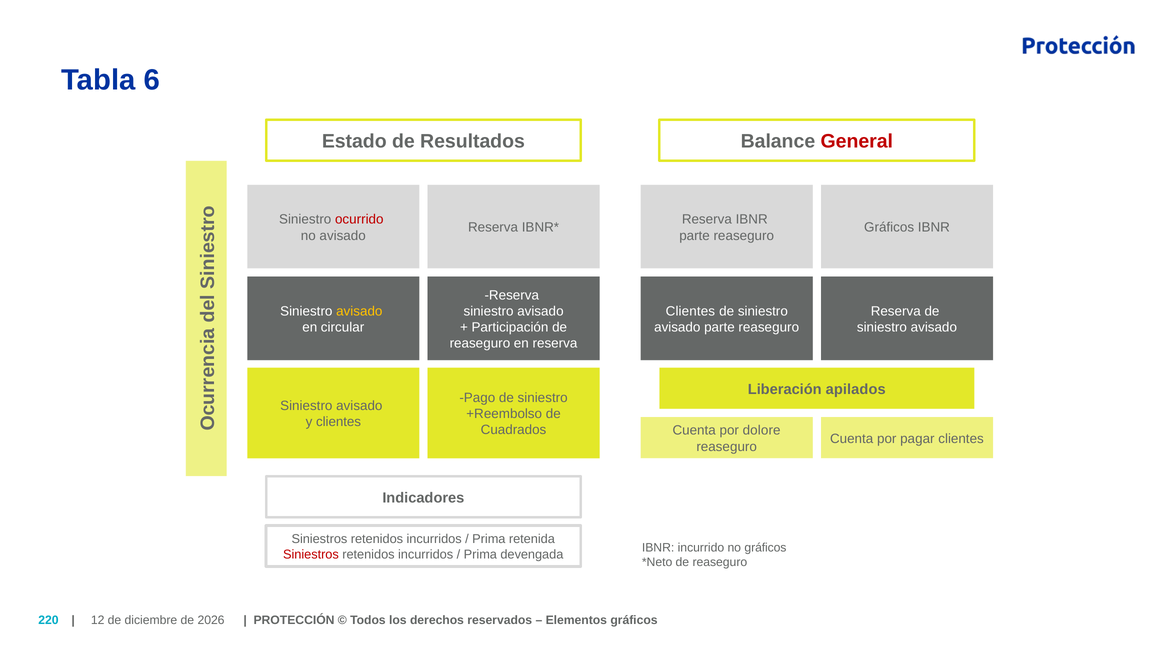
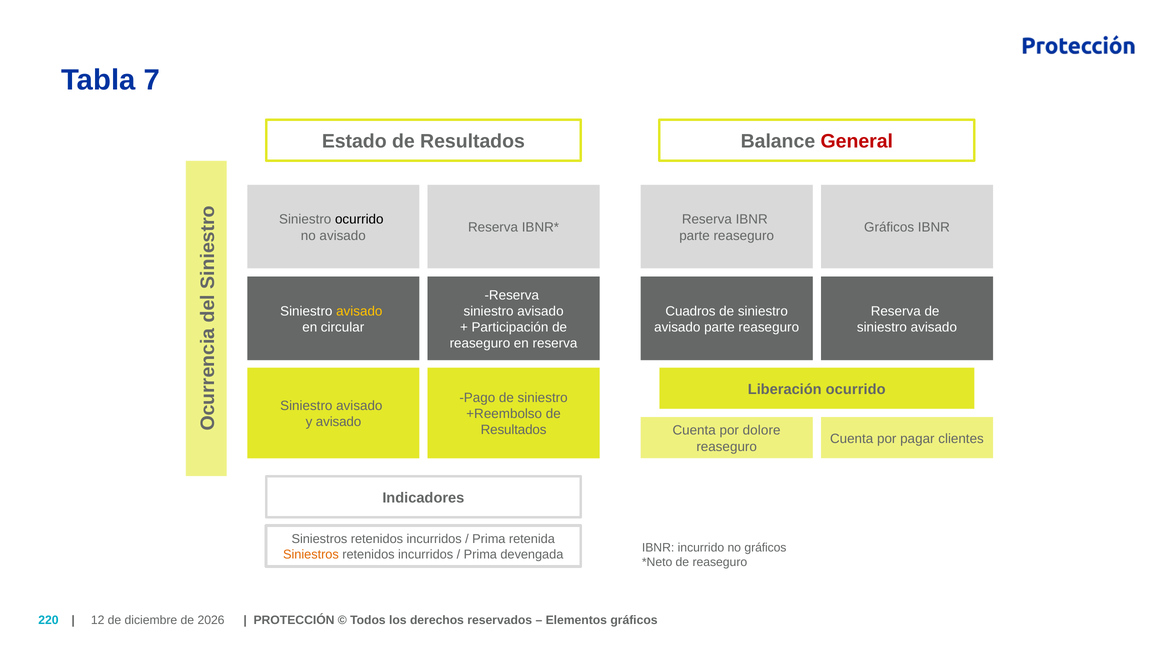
6: 6 -> 7 (152, 80)
ocurrido colour: red -> black (359, 219)
Clientes: Clientes -> Cuadros (690, 311)
Liberación apilados: apilados -> ocurrido (856, 389)
y clientes: clientes -> avisado (339, 422)
Cuadrados: Cuadrados -> Resultados (514, 430)
Siniestros colour: red -> orange (311, 554)
